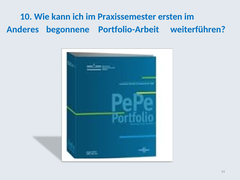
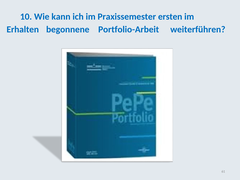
Anderes: Anderes -> Erhalten (23, 29)
